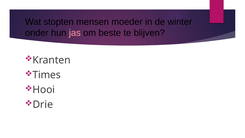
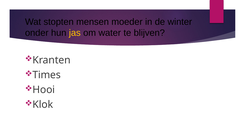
jas colour: pink -> yellow (75, 33)
beste: beste -> water (110, 33)
Drie: Drie -> Klok (43, 104)
